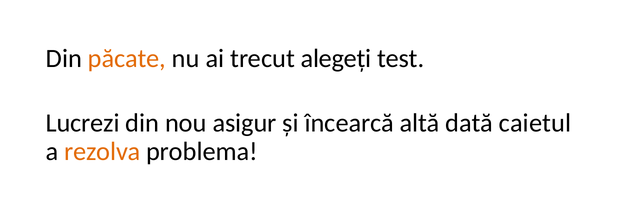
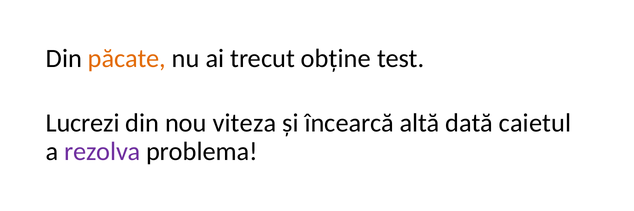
alegeți: alegeți -> obține (336, 59)
asigur: asigur -> viteza (244, 123)
rezolva colour: orange -> purple (102, 152)
